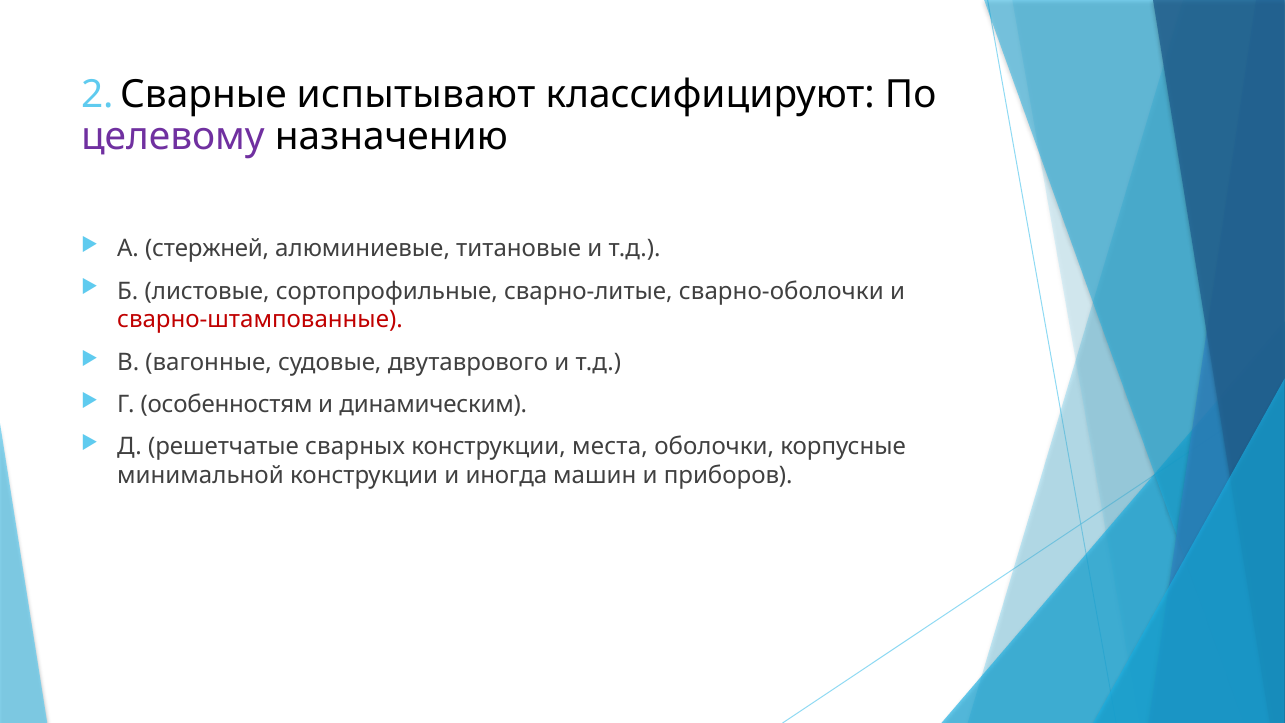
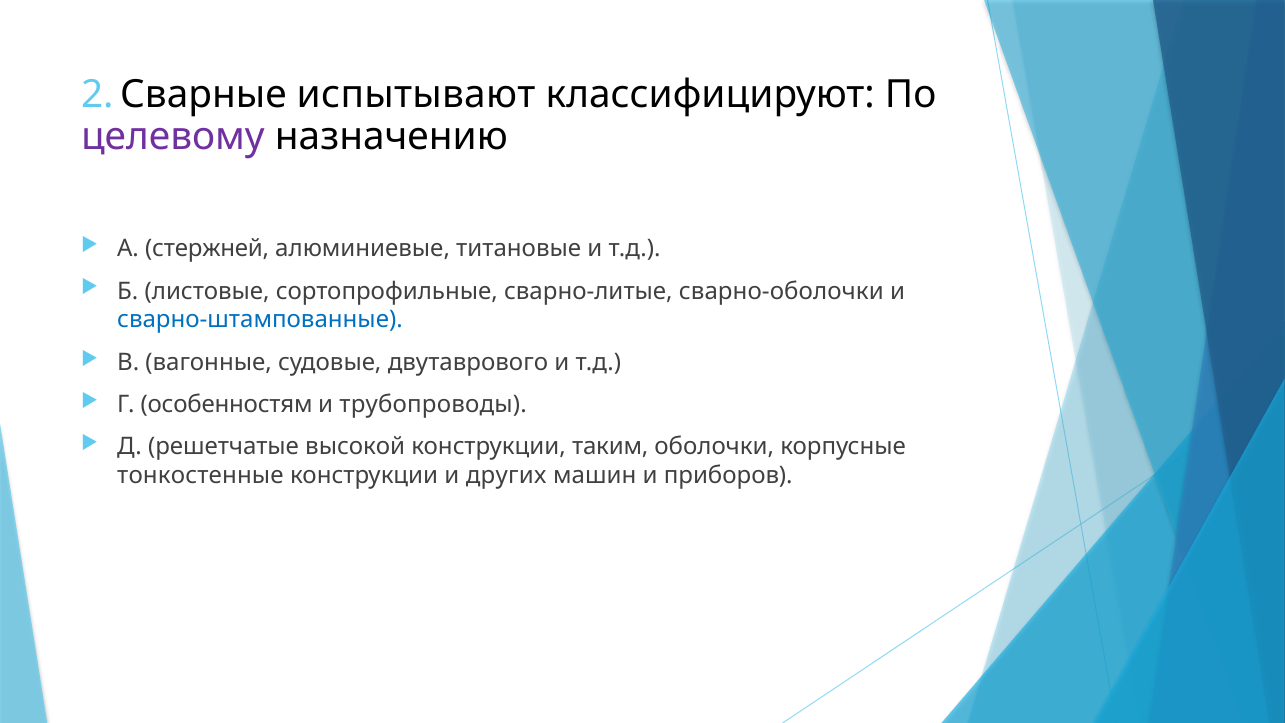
сварно-штампованные colour: red -> blue (260, 320)
динамическим: динамическим -> трубопроводы (433, 405)
сварных: сварных -> высокой (355, 447)
места: места -> таким (610, 447)
минимальной: минимальной -> тонкостенные (200, 476)
иногда: иногда -> других (506, 476)
